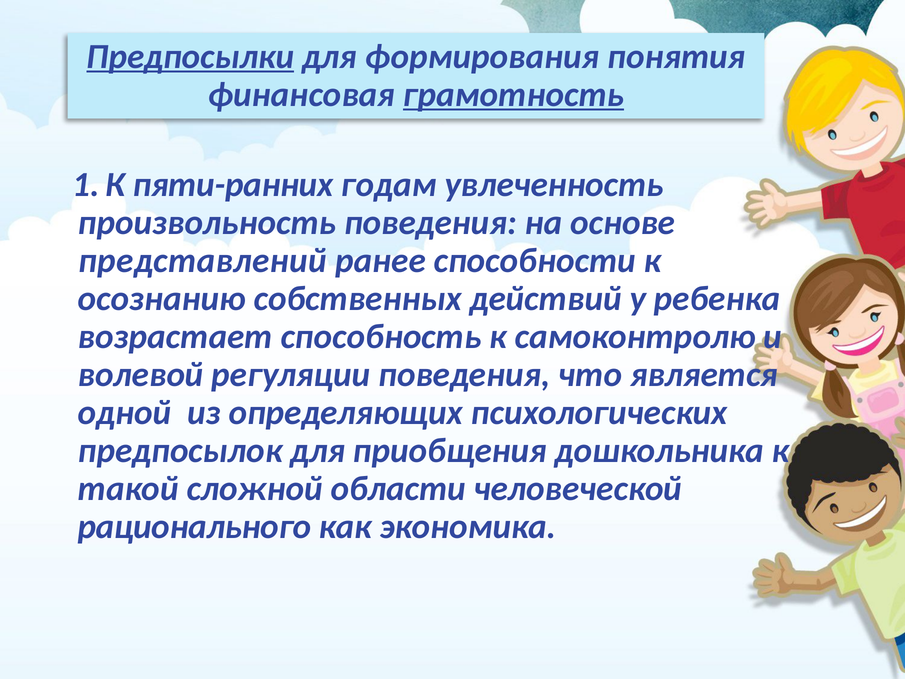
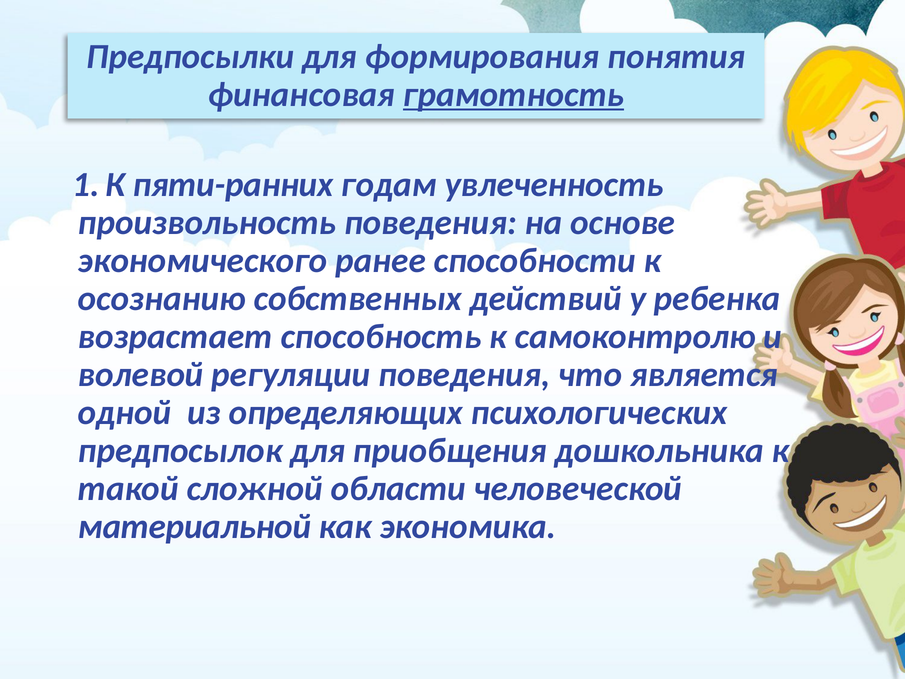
Предпосылки underline: present -> none (190, 56)
представлений: представлений -> экономического (203, 261)
рационального: рационального -> материальной (195, 527)
